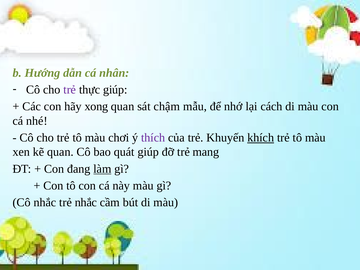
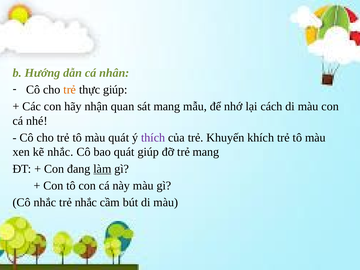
trẻ colour: purple -> orange (70, 90)
xong: xong -> nhận (96, 106)
sát chậm: chậm -> mang (167, 106)
màu chơi: chơi -> quát (119, 138)
khích underline: present -> none (261, 138)
kẽ quan: quan -> nhắc (60, 152)
